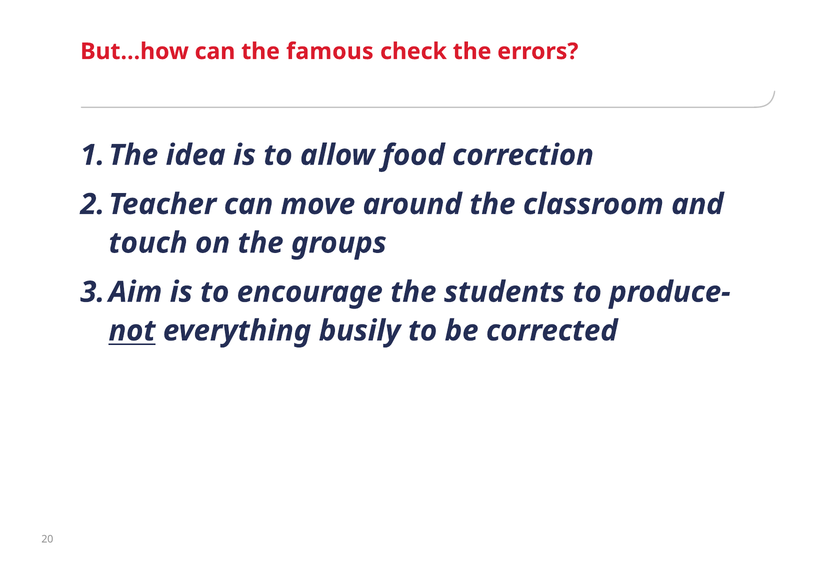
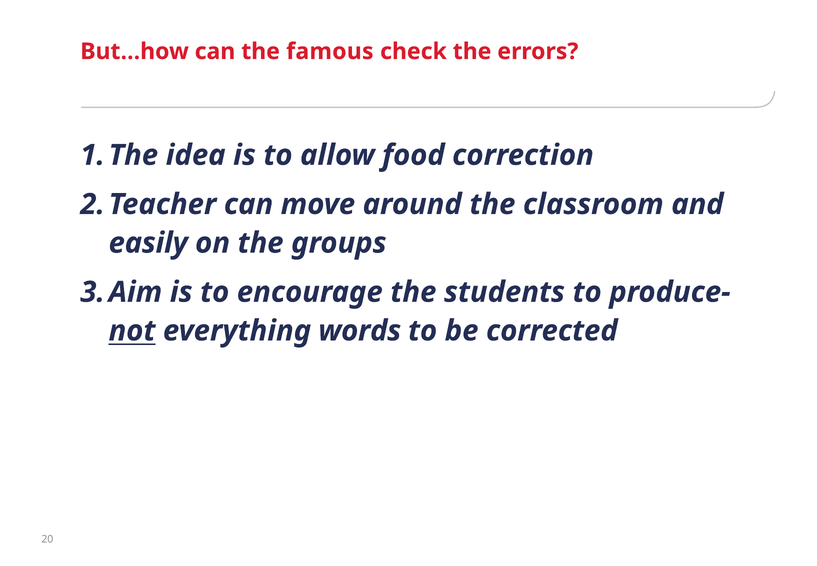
touch: touch -> easily (148, 243)
busily: busily -> words (360, 331)
